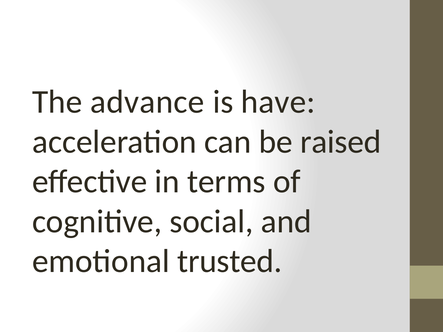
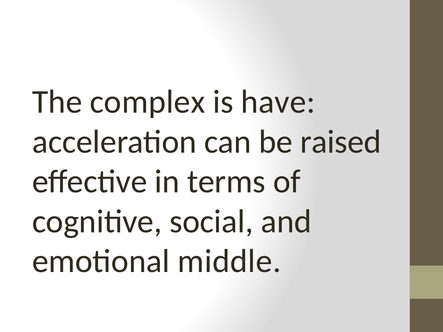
advance: advance -> complex (147, 102)
trusted: trusted -> middle (229, 261)
